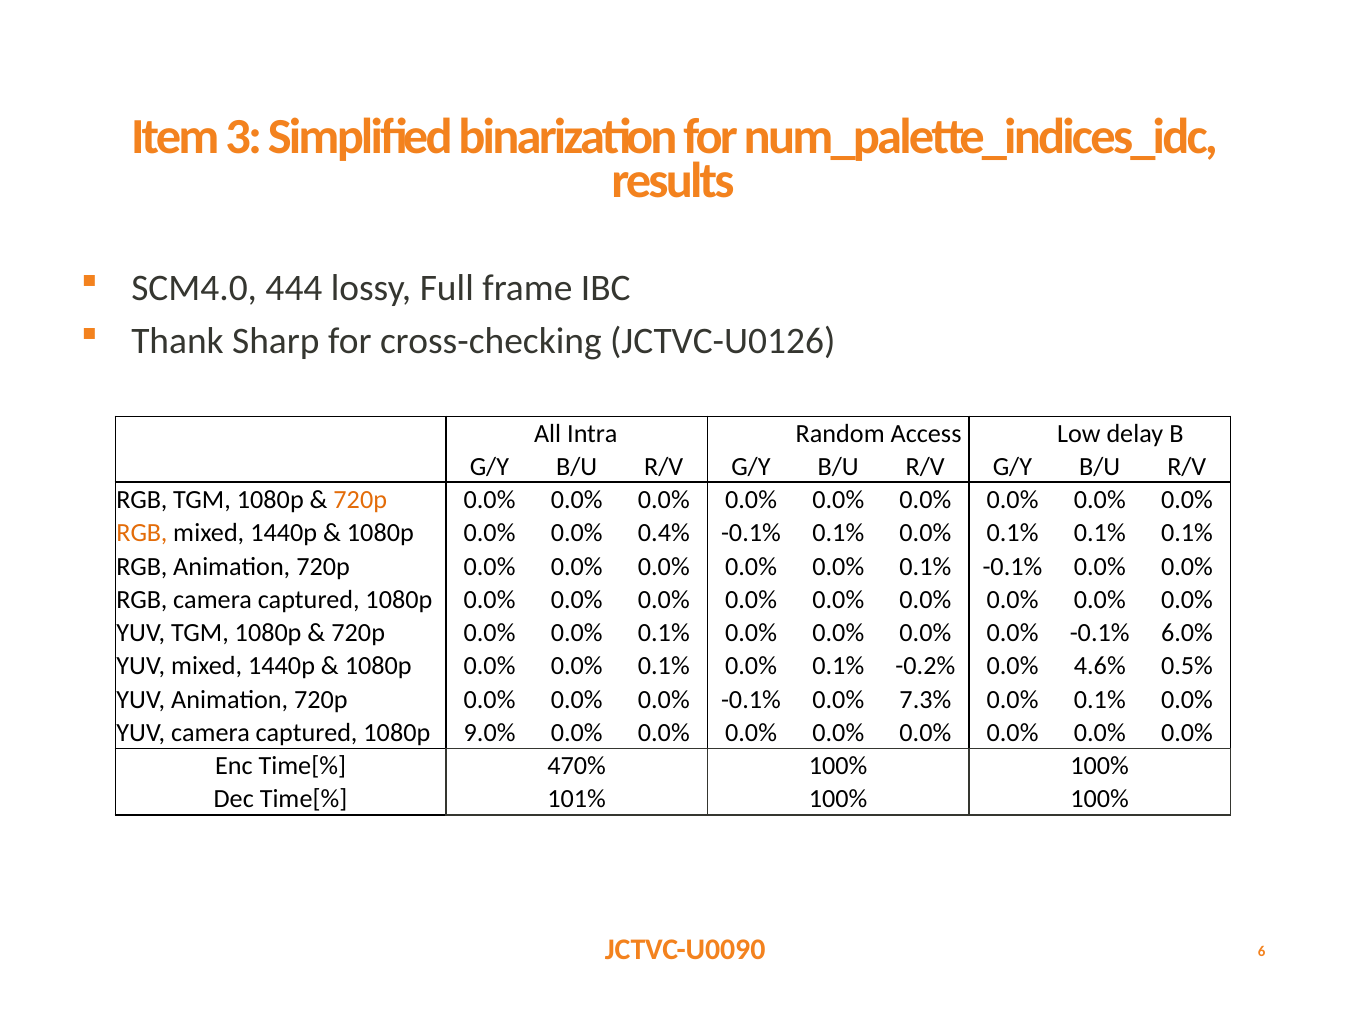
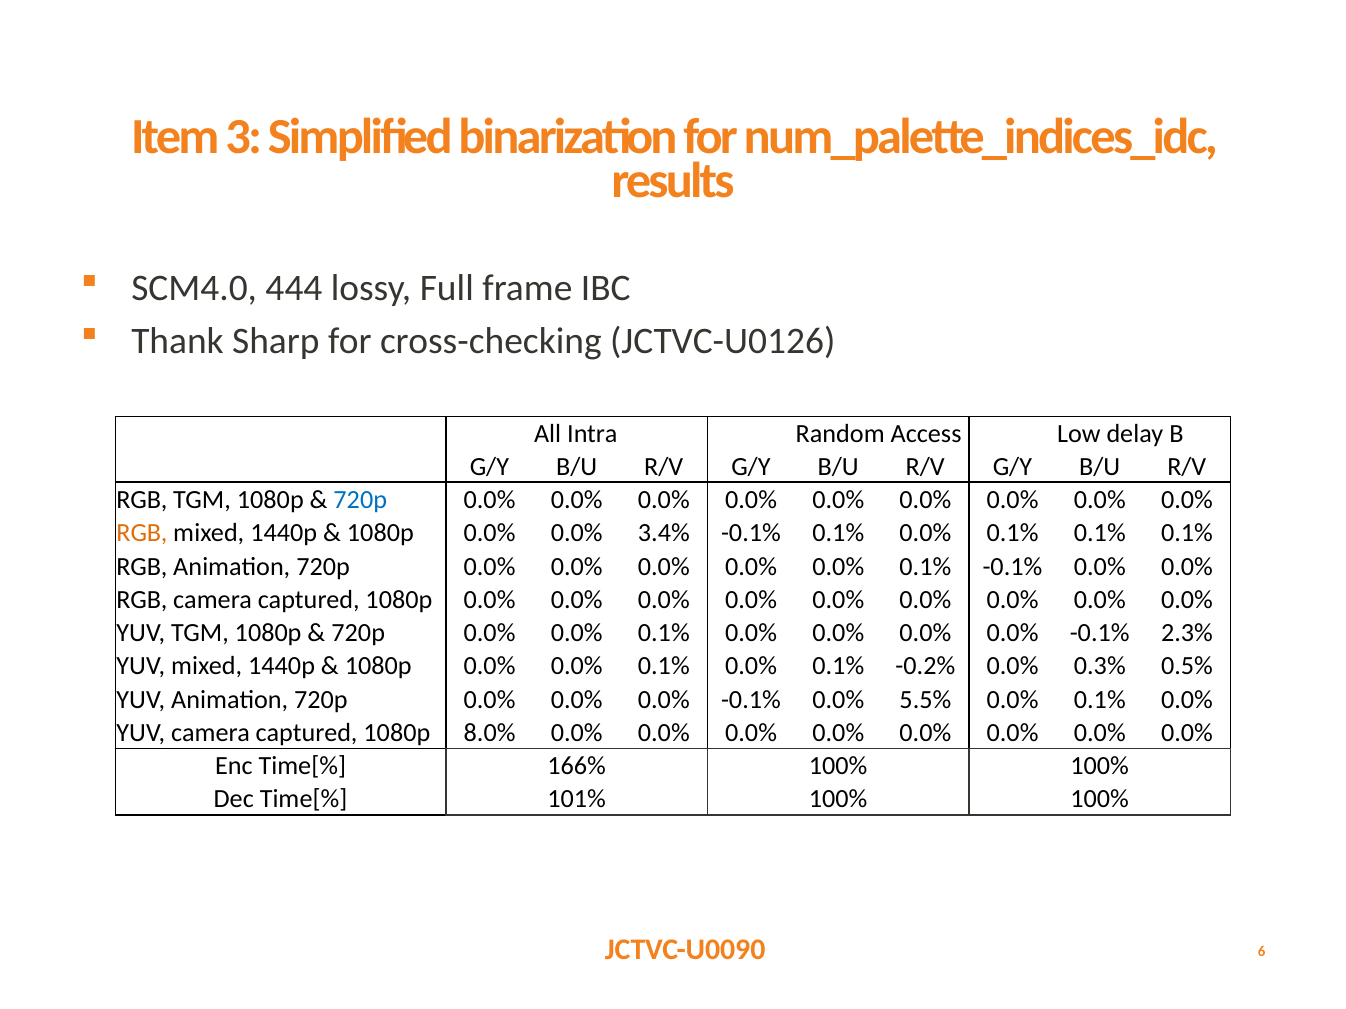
720p colour: orange -> blue (360, 500)
0.4%: 0.4% -> 3.4% (664, 533)
6.0%: 6.0% -> 2.3% (1187, 633)
4.6%: 4.6% -> 0.3% (1100, 667)
7.3%: 7.3% -> 5.5% (925, 700)
9.0%: 9.0% -> 8.0% (490, 733)
470%: 470% -> 166% (577, 766)
